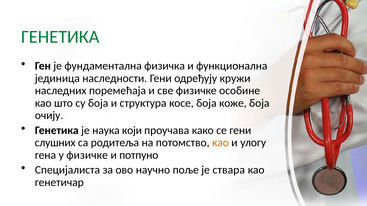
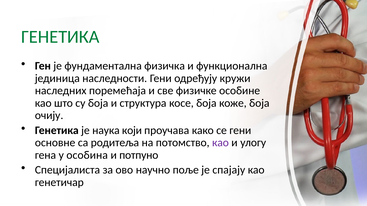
слушних: слушних -> основне (55, 143)
као colour: orange -> purple (220, 143)
у физичке: физичке -> особина (87, 155)
ствара: ствара -> спајају (229, 170)
